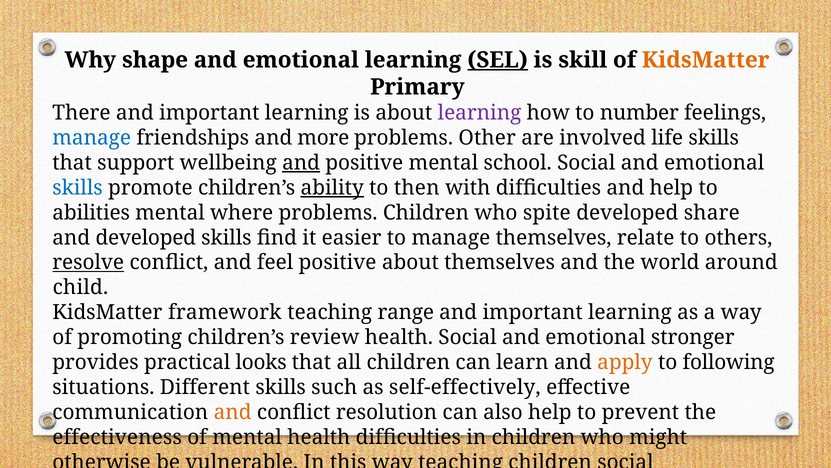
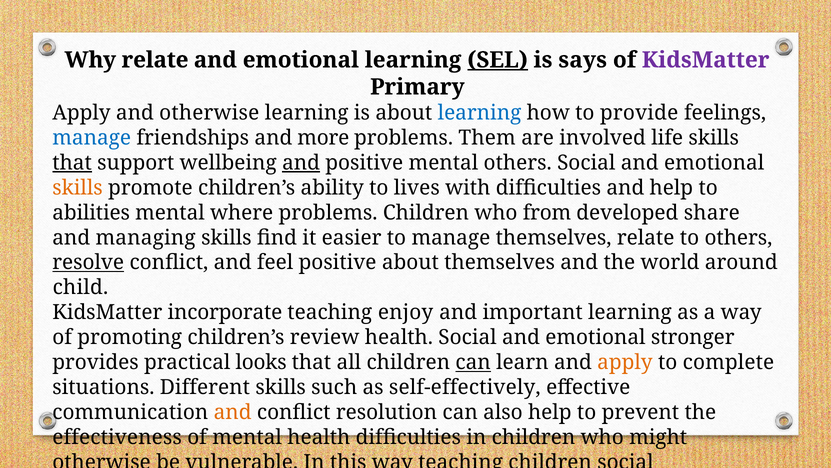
Why shape: shape -> relate (155, 60)
skill: skill -> says (583, 60)
KidsMatter colour: orange -> purple (706, 60)
There: There -> Apply (81, 113)
important: important -> otherwise (209, 113)
learning colour: purple -> blue (480, 113)
number: number -> provide (639, 113)
Other: Other -> Them (487, 138)
that underline: none -> present (72, 163)
mental school: school -> others (518, 163)
skills colour: blue -> orange (78, 188)
ability underline: present -> none (332, 188)
then: then -> lives (417, 188)
who spite: spite -> from (547, 212)
and developed: developed -> managing (146, 237)
framework: framework -> incorporate (225, 312)
range: range -> enjoy (406, 312)
can underline: none -> present (473, 362)
following: following -> complete (728, 362)
